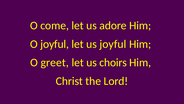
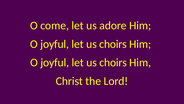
joyful: joyful -> choirs (113, 44)
greet: greet -> joyful (55, 62)
